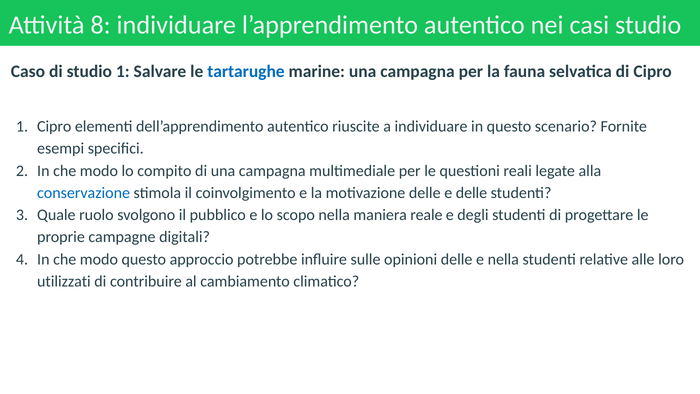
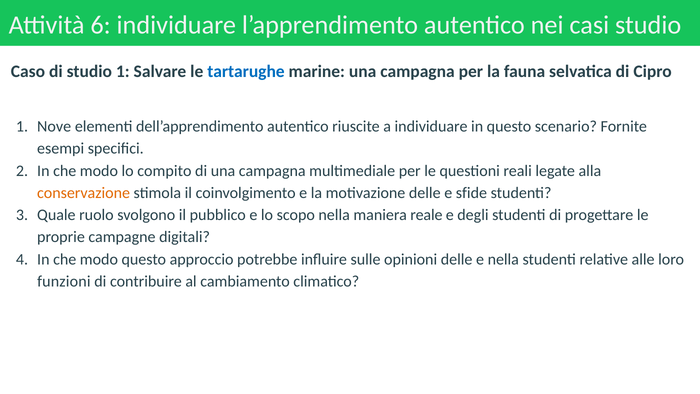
8: 8 -> 6 (101, 25)
1 Cipro: Cipro -> Nove (54, 126)
conservazione colour: blue -> orange (84, 193)
e delle: delle -> sfide (471, 193)
utilizzati: utilizzati -> funzioni (64, 281)
